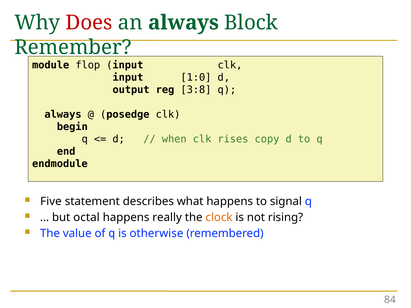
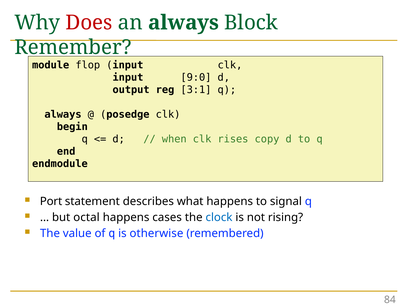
1:0: 1:0 -> 9:0 (196, 78)
3:8: 3:8 -> 3:1 (196, 90)
Five: Five -> Port (51, 202)
really: really -> cases (167, 218)
clock colour: orange -> blue (219, 218)
